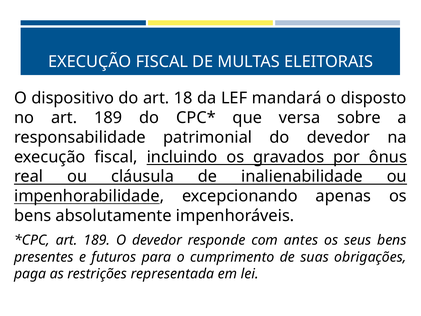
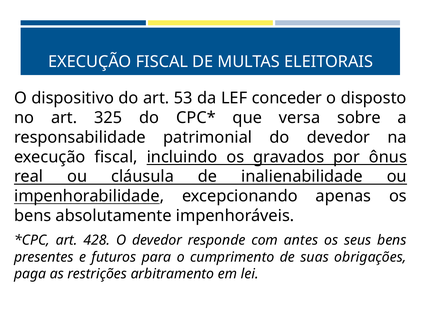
18: 18 -> 53 (183, 98)
mandará: mandará -> conceder (287, 98)
no art 189: 189 -> 325 (108, 118)
189: 189 -> 428 (97, 240)
representada: representada -> arbitramento (172, 274)
